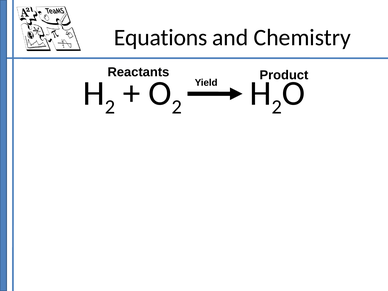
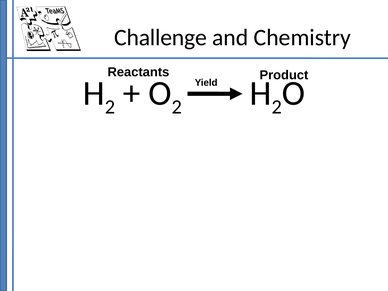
Equations: Equations -> Challenge (161, 38)
